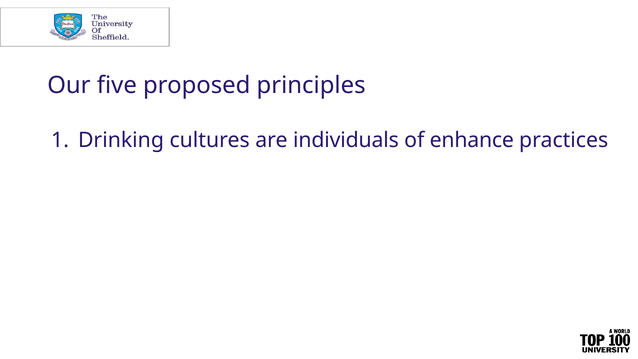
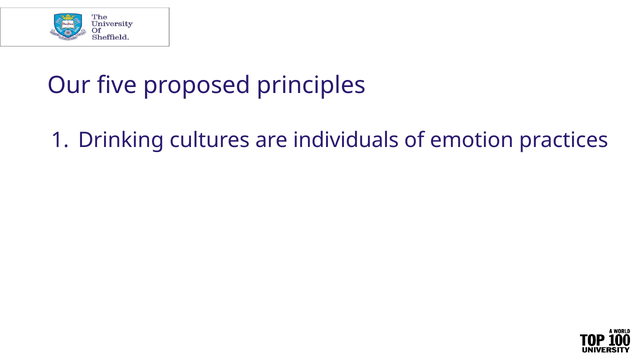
enhance: enhance -> emotion (472, 140)
